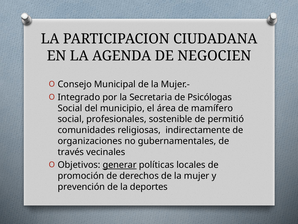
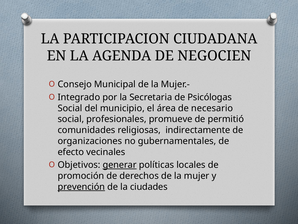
mamífero: mamífero -> necesario (212, 108)
sostenible: sostenible -> promueve (171, 119)
través: través -> efecto (71, 152)
prevención underline: none -> present (81, 186)
deportes: deportes -> ciudades (149, 186)
